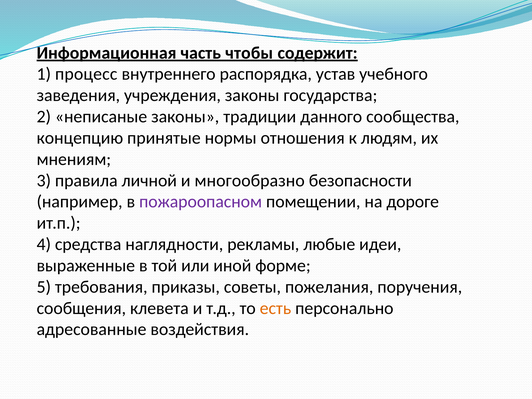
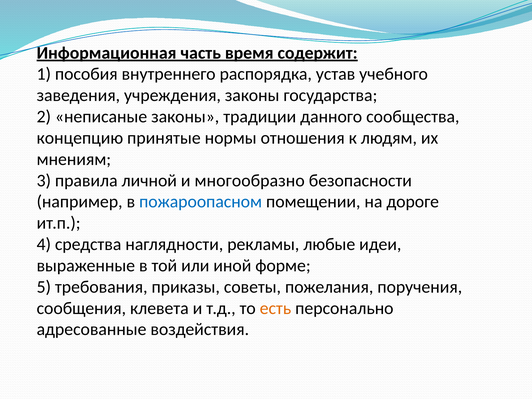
чтобы: чтобы -> время (249, 53)
процесс: процесс -> пособия (86, 74)
пожароопасном colour: purple -> blue (201, 202)
